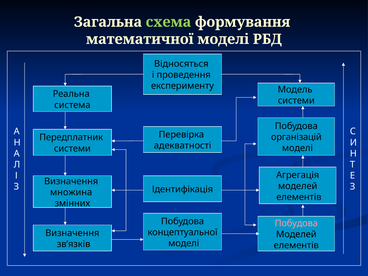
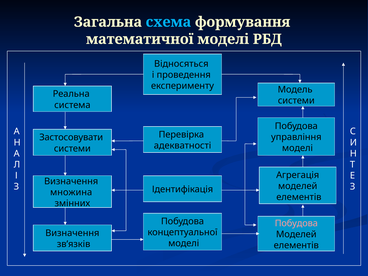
схема colour: light green -> light blue (169, 22)
організацій: організацій -> управління (296, 137)
Передплатник: Передплатник -> Застосовувати (71, 137)
